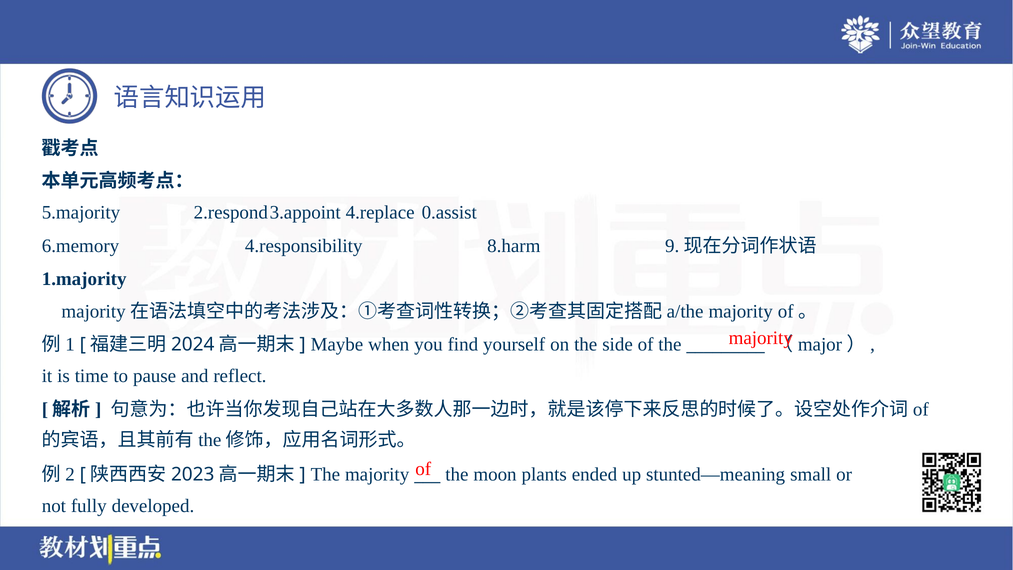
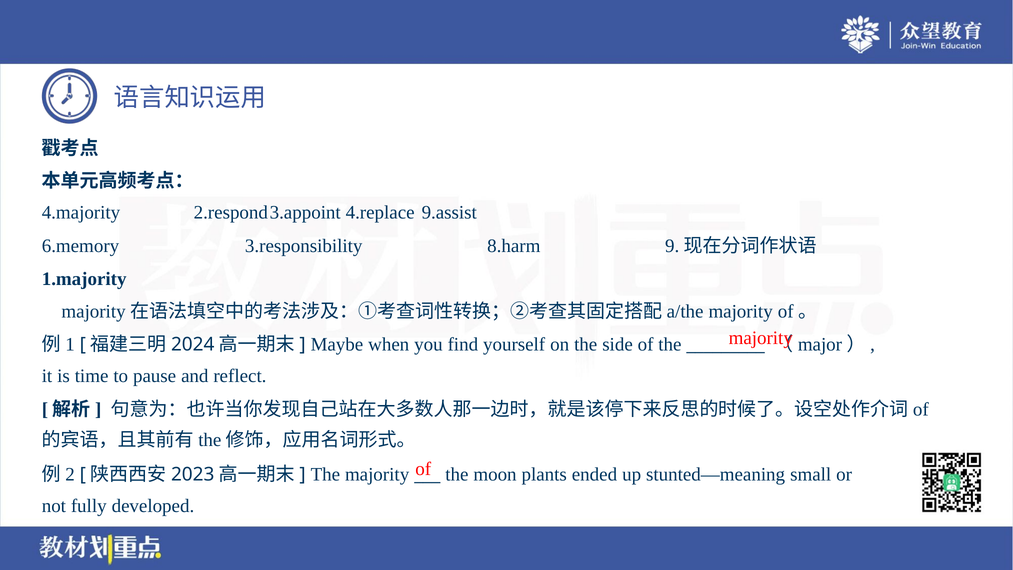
5.majority: 5.majority -> 4.majority (81, 213)
0.assist: 0.assist -> 9.assist (449, 213)
4.responsibility: 4.responsibility -> 3.responsibility (304, 246)
